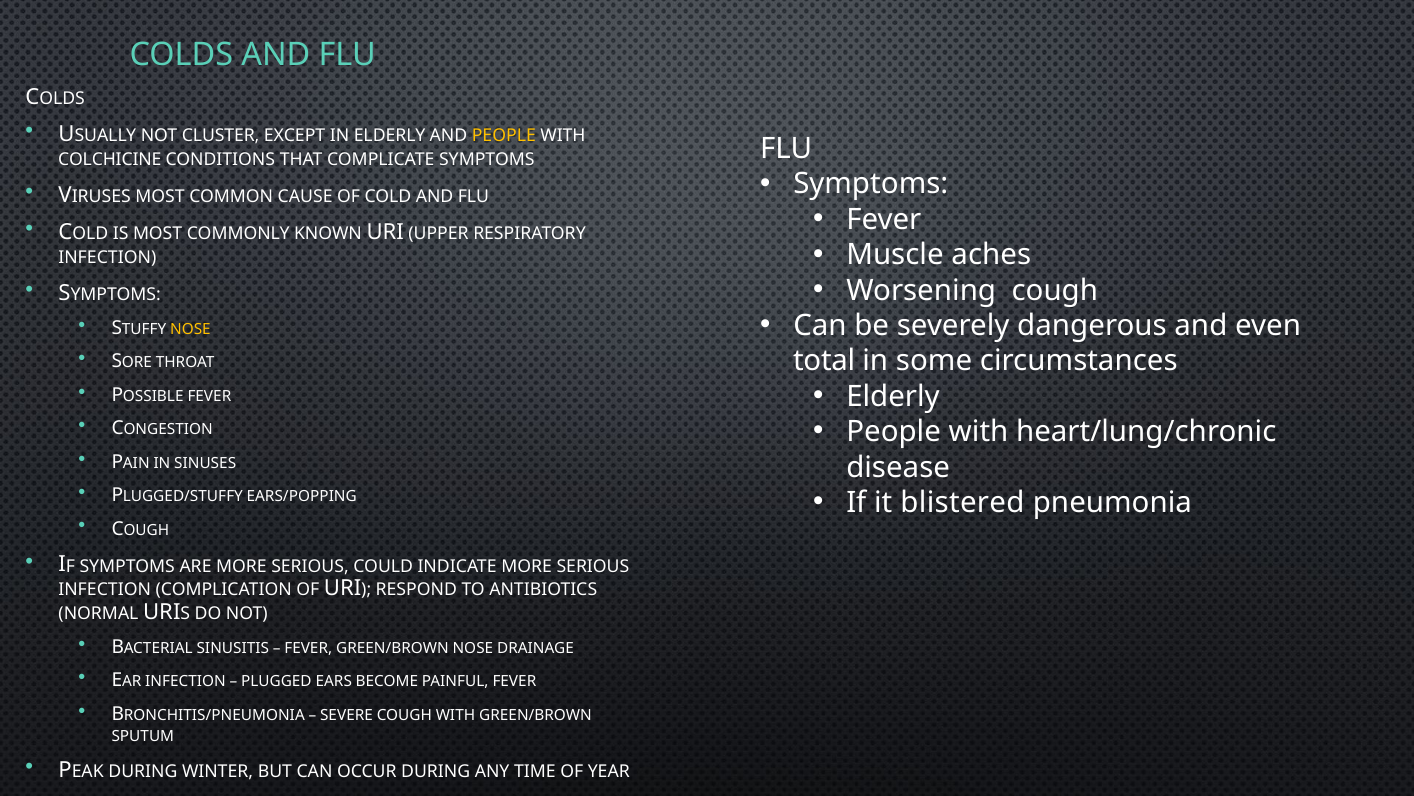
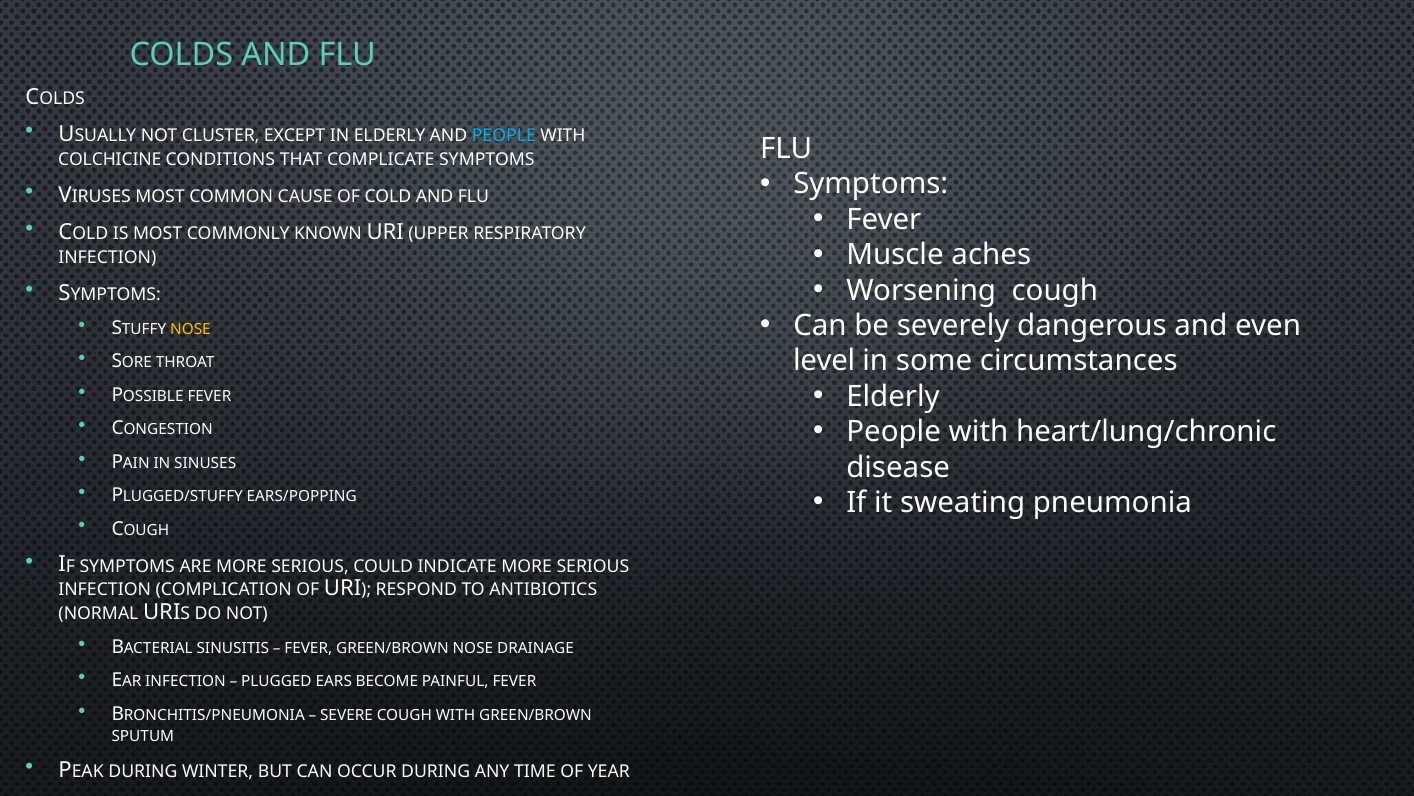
PEOPLE colour: yellow -> light blue (504, 136)
total: total -> level (824, 361)
blistered: blistered -> sweating (963, 502)
